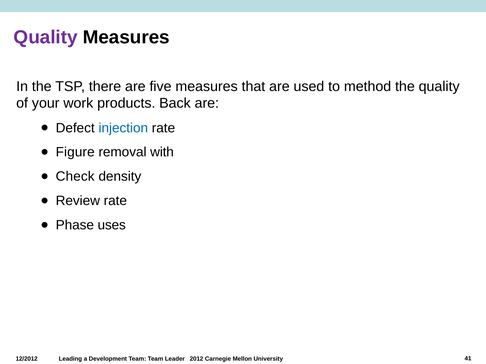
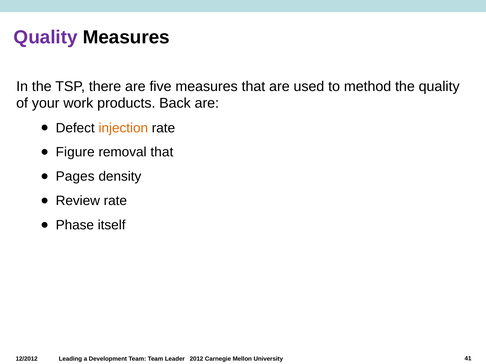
injection colour: blue -> orange (123, 128)
removal with: with -> that (162, 152)
Check: Check -> Pages (75, 177)
uses: uses -> itself (112, 225)
